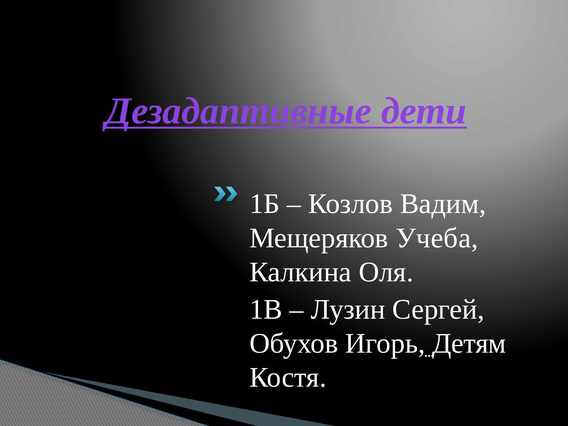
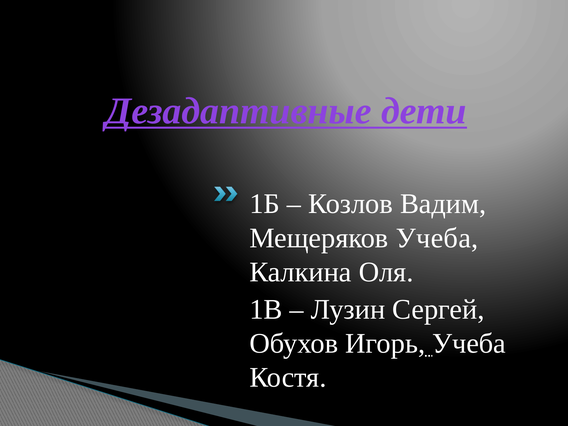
Игорь Детям: Детям -> Учеба (469, 343)
